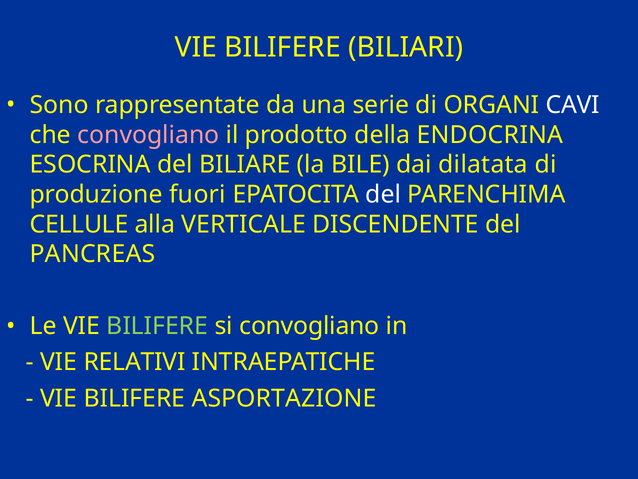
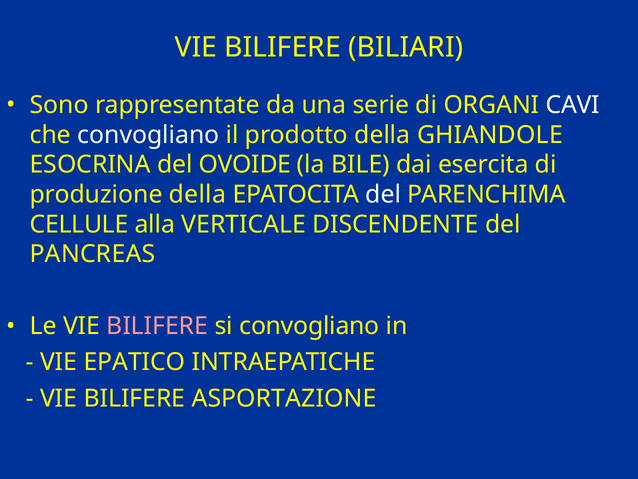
convogliano colour: pink -> white (148, 135)
ENDOCRINA: ENDOCRINA -> GHIANDOLE (490, 135)
BILIARE: BILIARE -> OVOIDE (245, 165)
dilatata: dilatata -> esercita (483, 165)
produzione fuori: fuori -> della (197, 194)
BILIFERE colour: light green -> pink (157, 326)
RELATIVI: RELATIVI -> EPATICO (134, 362)
